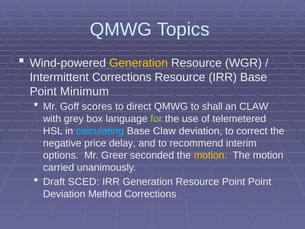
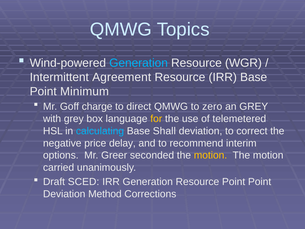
Generation colour: yellow -> light blue (139, 63)
Intermittent Corrections: Corrections -> Agreement (122, 77)
scores: scores -> charge (97, 106)
shall: shall -> zero (212, 106)
an CLAW: CLAW -> GREY (254, 106)
for colour: light green -> yellow (156, 119)
Base Claw: Claw -> Shall (164, 131)
